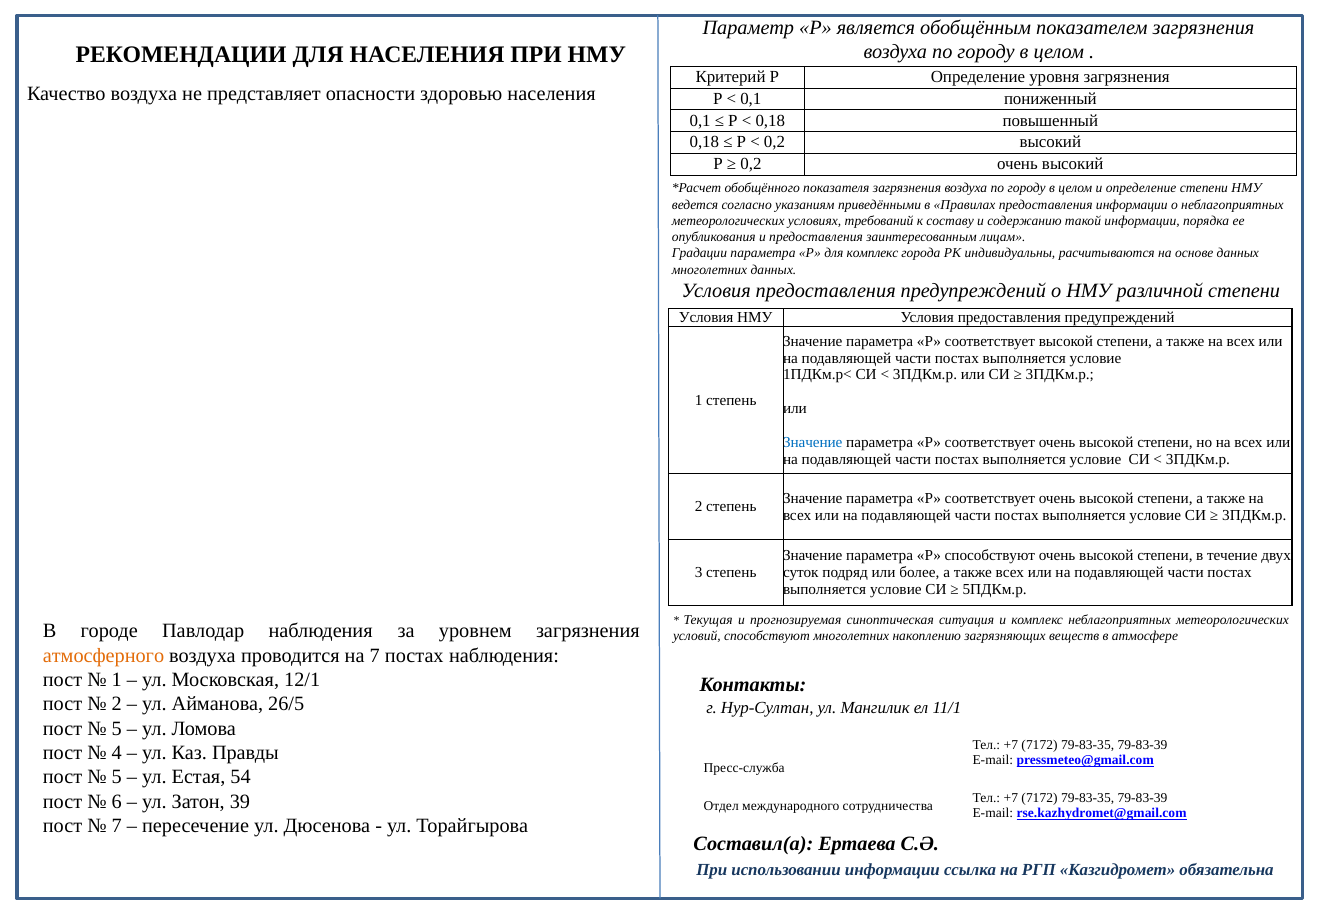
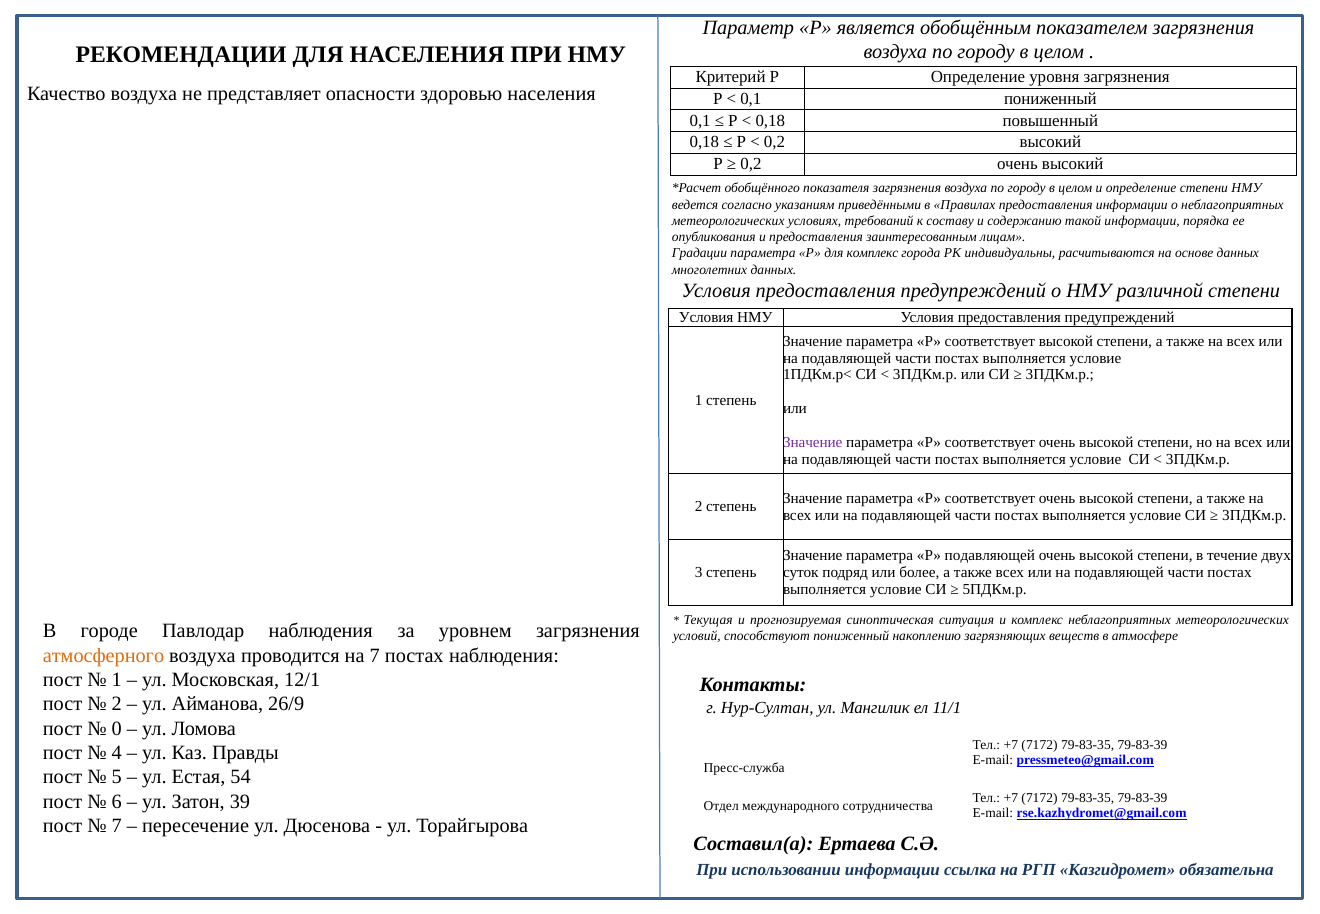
Значение colour: blue -> purple (813, 442)
Р способствуют: способствуют -> подавляющей (990, 556)
способствуют многолетних: многолетних -> пониженный (851, 636)
26/5: 26/5 -> 26/9 (286, 704)
5: 5 -> 0 (117, 728)
